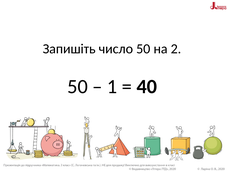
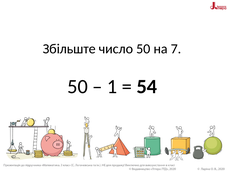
Запишіть: Запишіть -> Збільште (69, 49)
2: 2 -> 7 (176, 49)
40: 40 -> 54 (147, 87)
